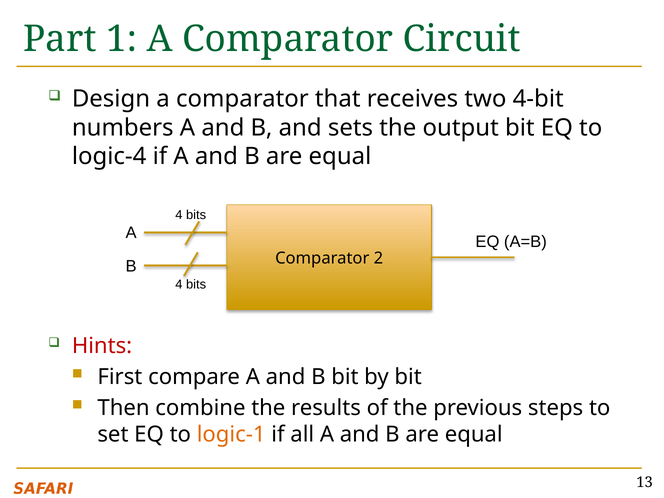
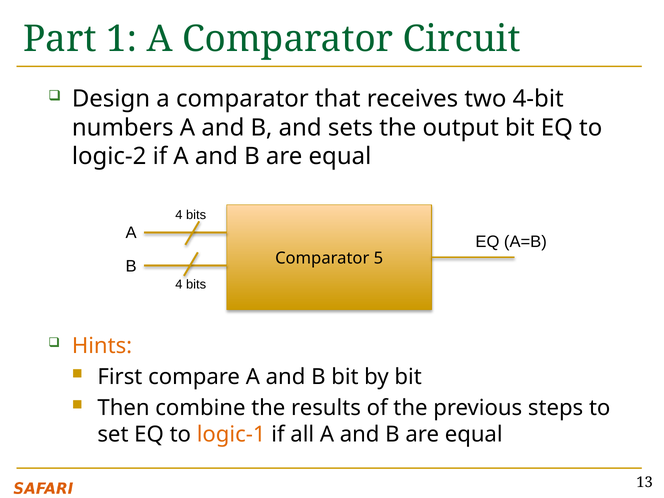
logic-4: logic-4 -> logic-2 (109, 156)
2: 2 -> 5 (378, 258)
Hints colour: red -> orange (102, 346)
